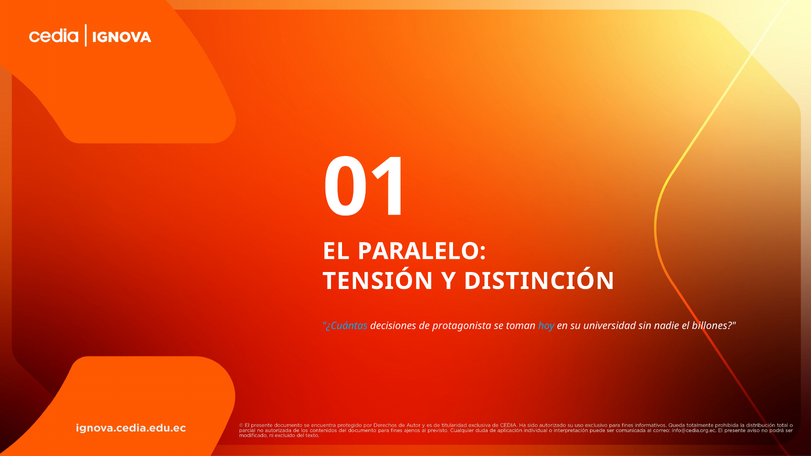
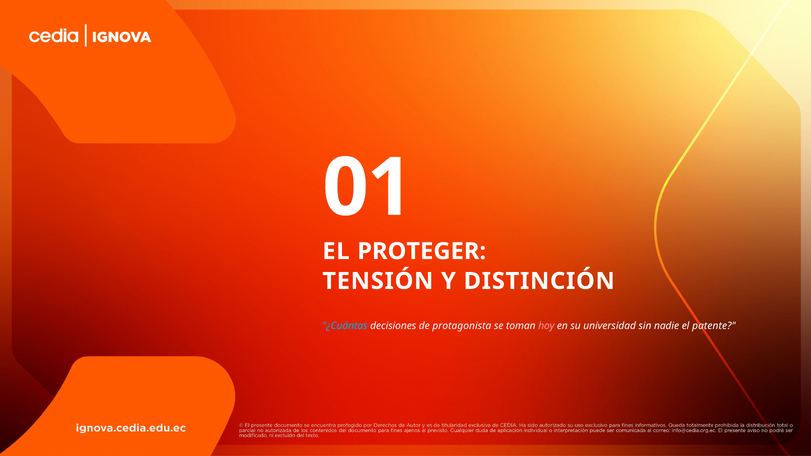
PARALELO: PARALELO -> PROTEGER (422, 251)
hoy colour: light blue -> pink (546, 326)
billones: billones -> patente (714, 326)
